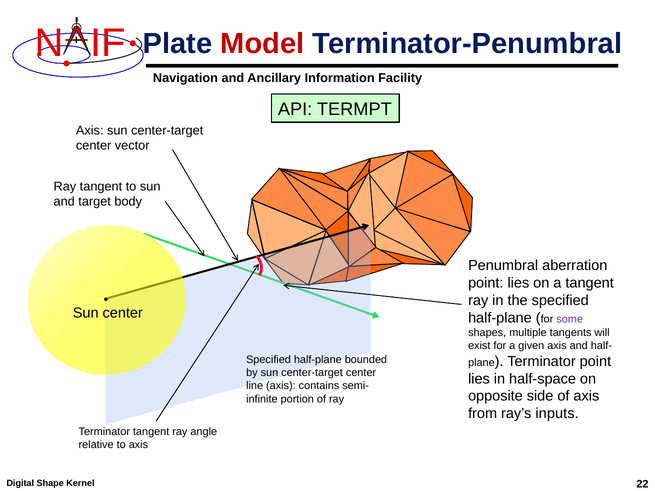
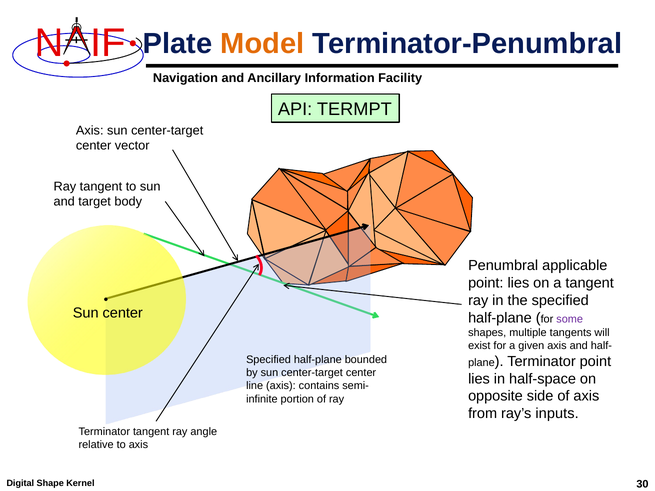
Model colour: red -> orange (262, 44)
aberration: aberration -> applicable (575, 266)
22: 22 -> 30 (642, 485)
